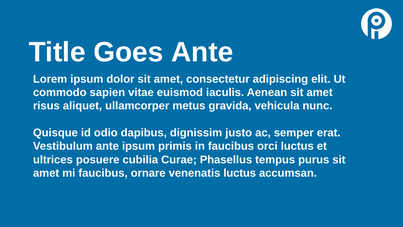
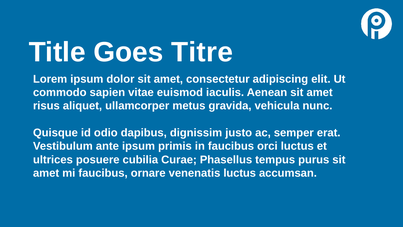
Goes Ante: Ante -> Titre (202, 52)
